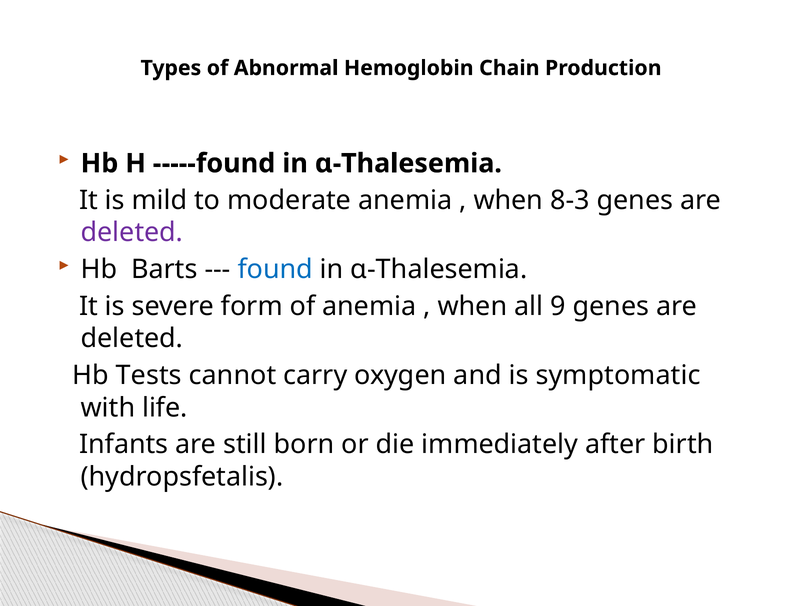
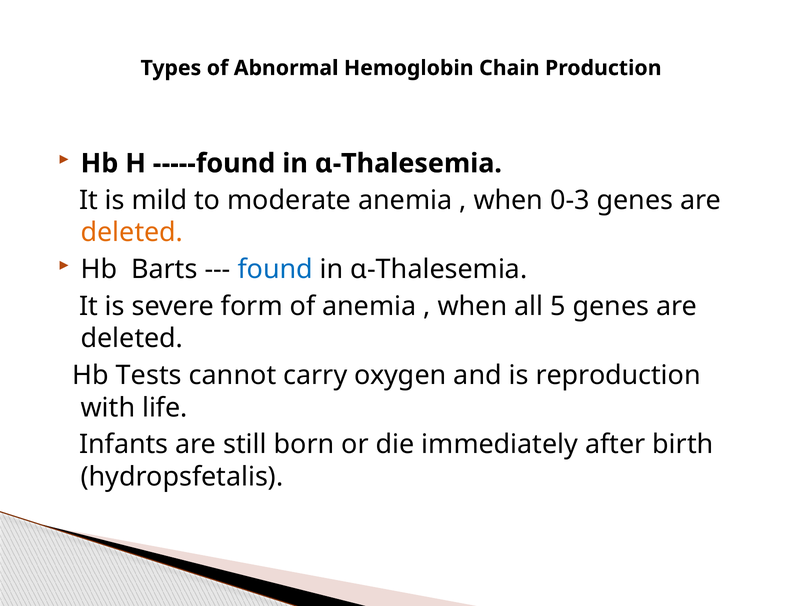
8-3: 8-3 -> 0-3 (570, 200)
deleted colour: purple -> orange (132, 233)
9: 9 -> 5 (558, 306)
symptomatic: symptomatic -> reproduction (618, 375)
